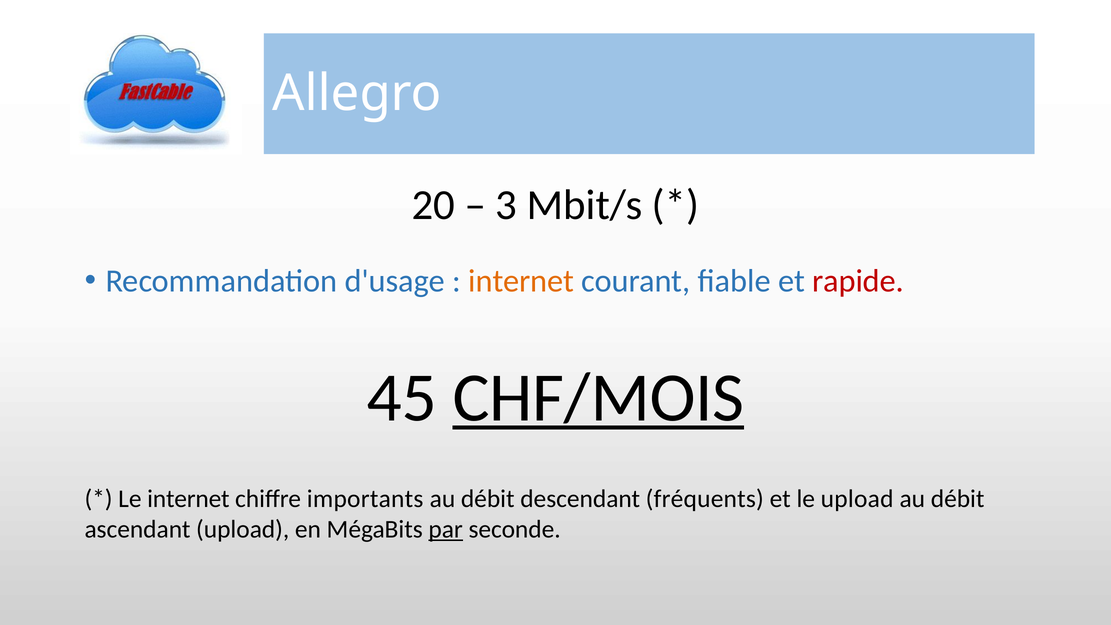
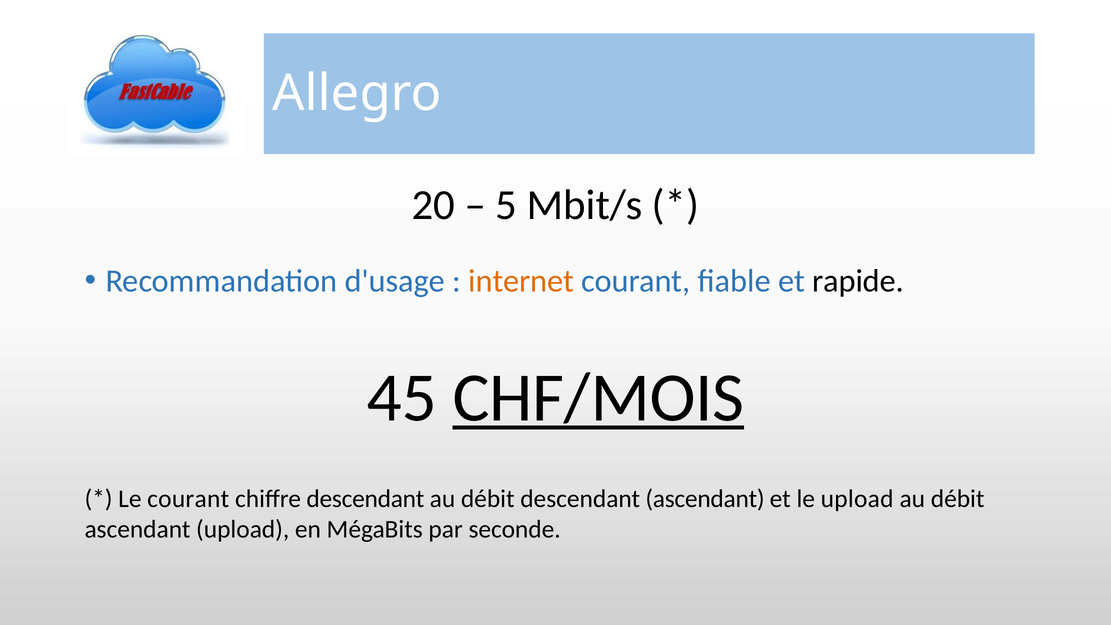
3: 3 -> 5 (506, 205)
rapide colour: red -> black (858, 281)
Le internet: internet -> courant (188, 499)
chiffre importants: importants -> descendant (365, 499)
descendant fréquents: fréquents -> ascendant (705, 499)
par underline: present -> none (446, 529)
